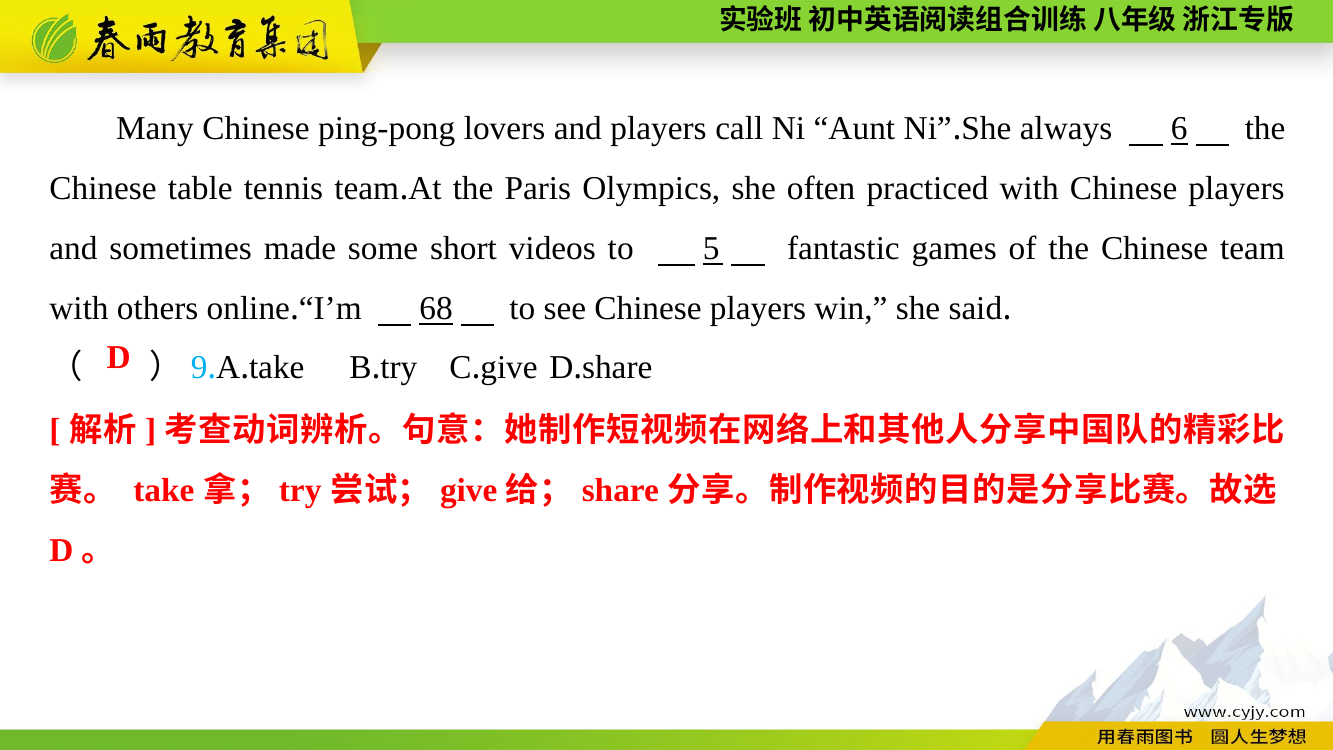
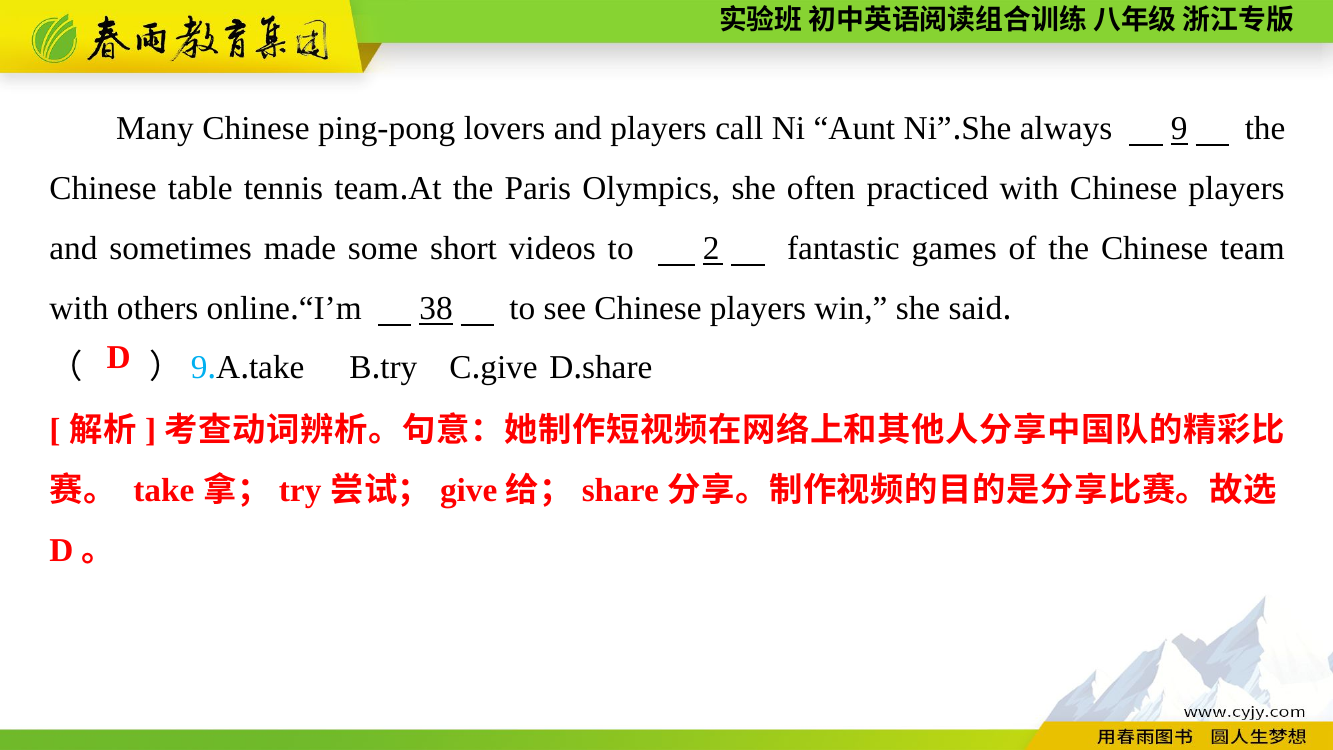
6: 6 -> 9 (1179, 129)
5: 5 -> 2 (711, 249)
68: 68 -> 38 (436, 309)
